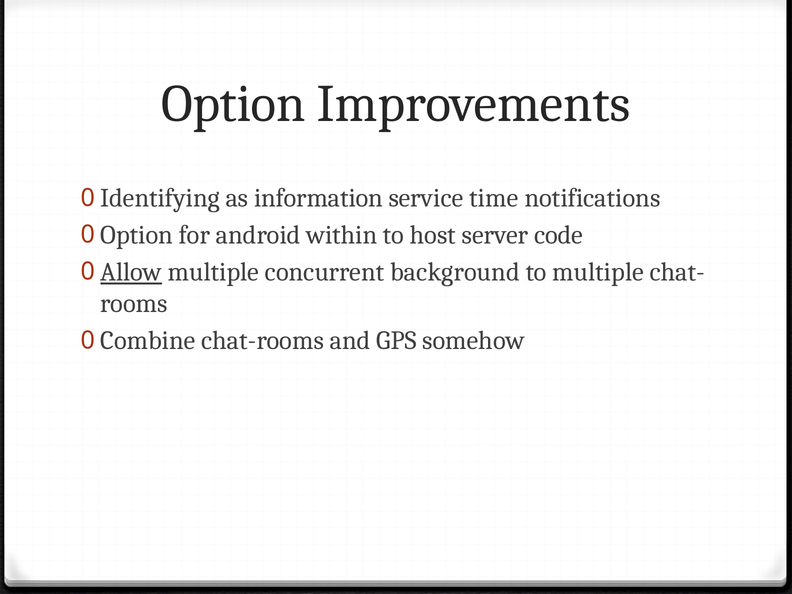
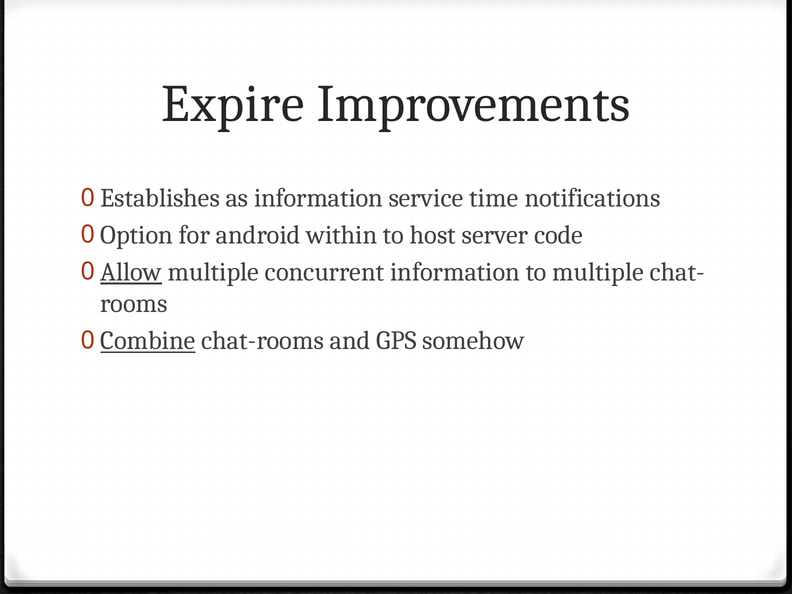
Option: Option -> Expire (233, 104)
Identifying: Identifying -> Establishes (160, 198)
concurrent background: background -> information (455, 272)
Combine underline: none -> present (148, 341)
